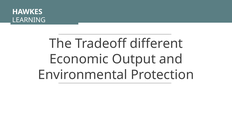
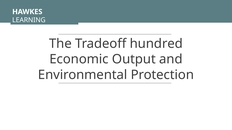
different: different -> hundred (156, 44)
